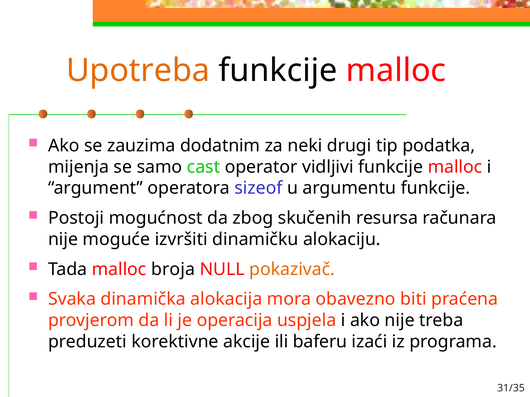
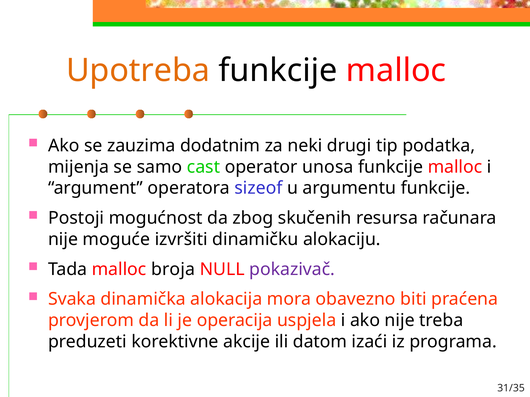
vidljivi: vidljivi -> unosa (328, 167)
pokazivač colour: orange -> purple (292, 270)
baferu: baferu -> datom (320, 342)
